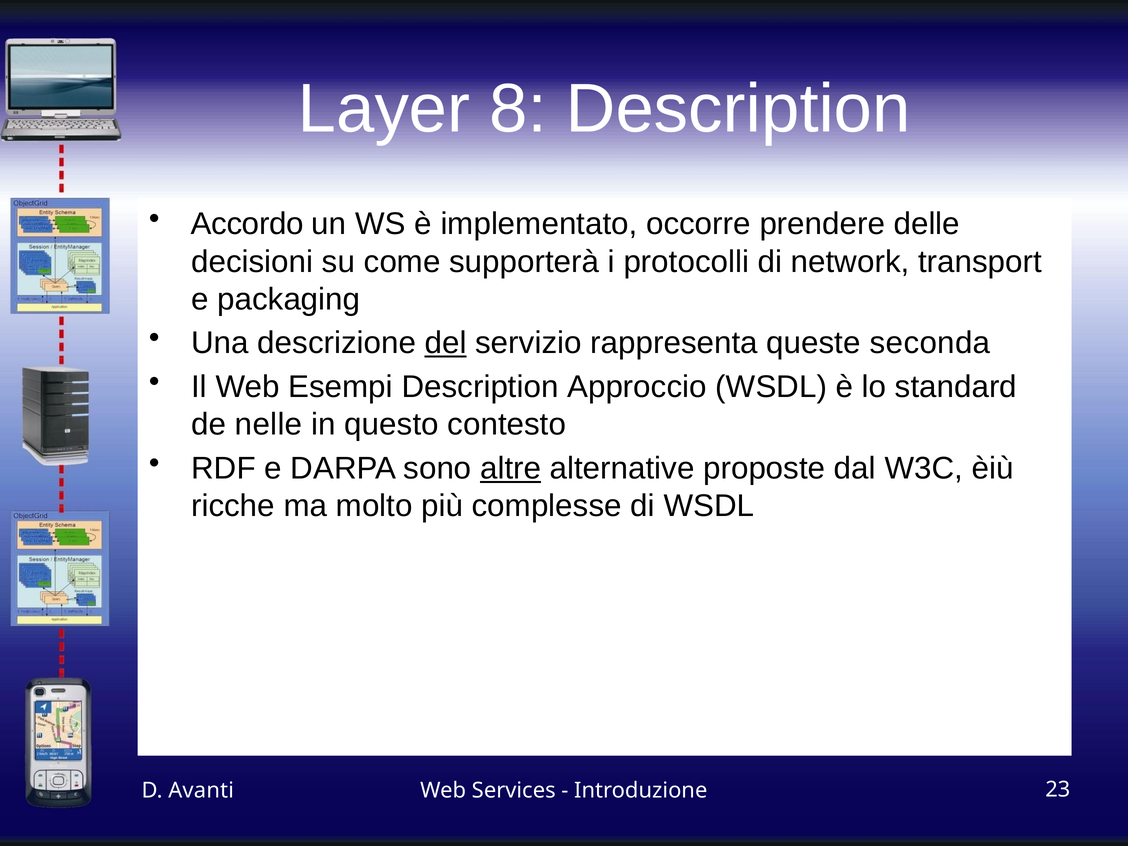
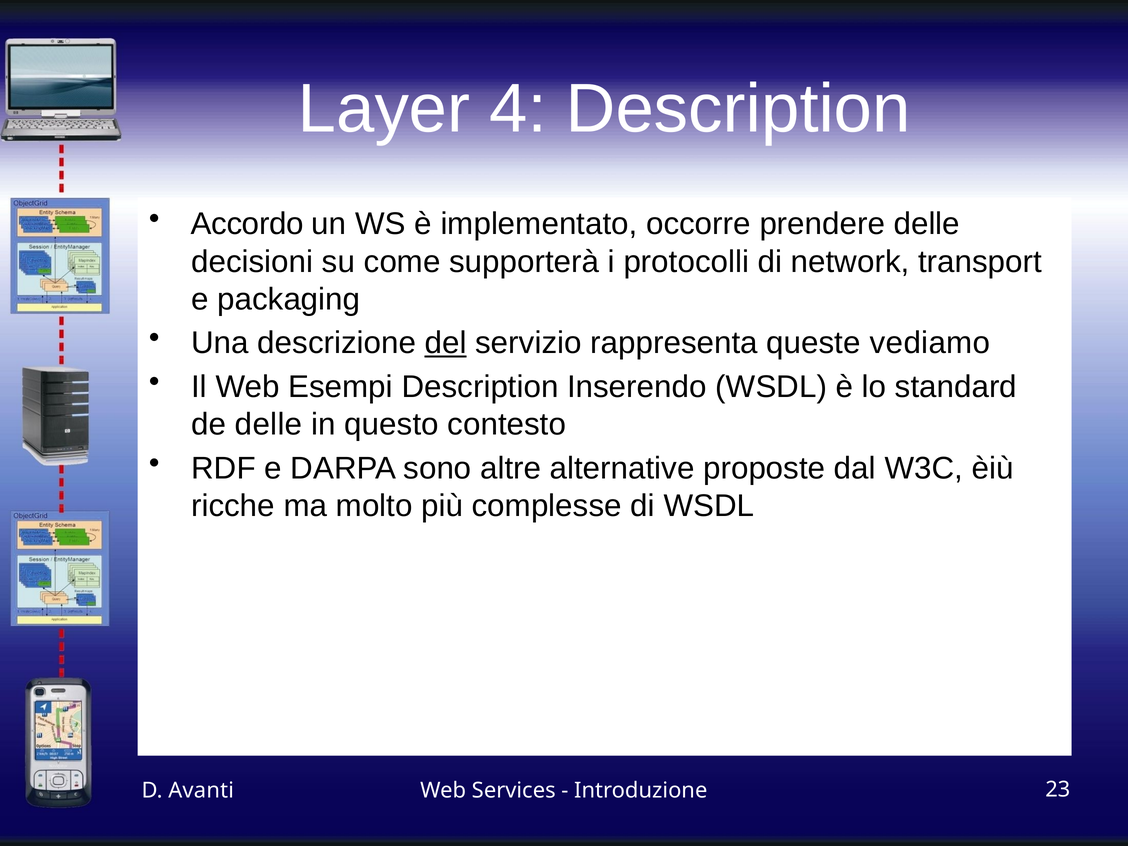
8: 8 -> 4 (518, 109)
seconda: seconda -> vediamo (930, 343)
Approccio: Approccio -> Inserendo (637, 387)
de nelle: nelle -> delle (269, 425)
altre underline: present -> none (511, 469)
